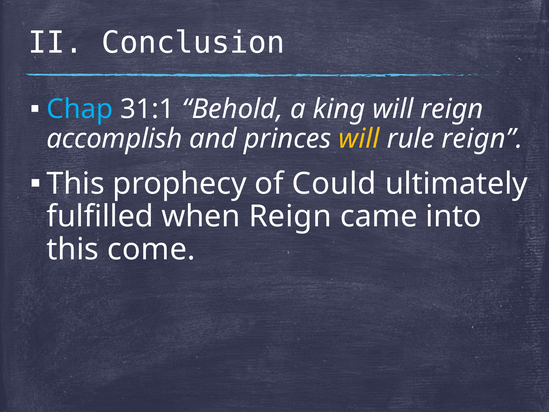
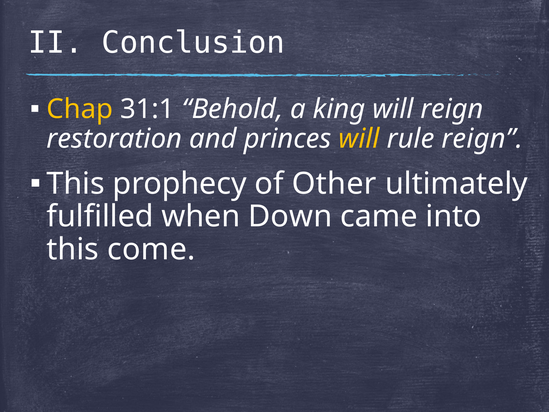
Chap colour: light blue -> yellow (80, 109)
accomplish: accomplish -> restoration (114, 139)
Could: Could -> Other (334, 184)
when Reign: Reign -> Down (290, 216)
